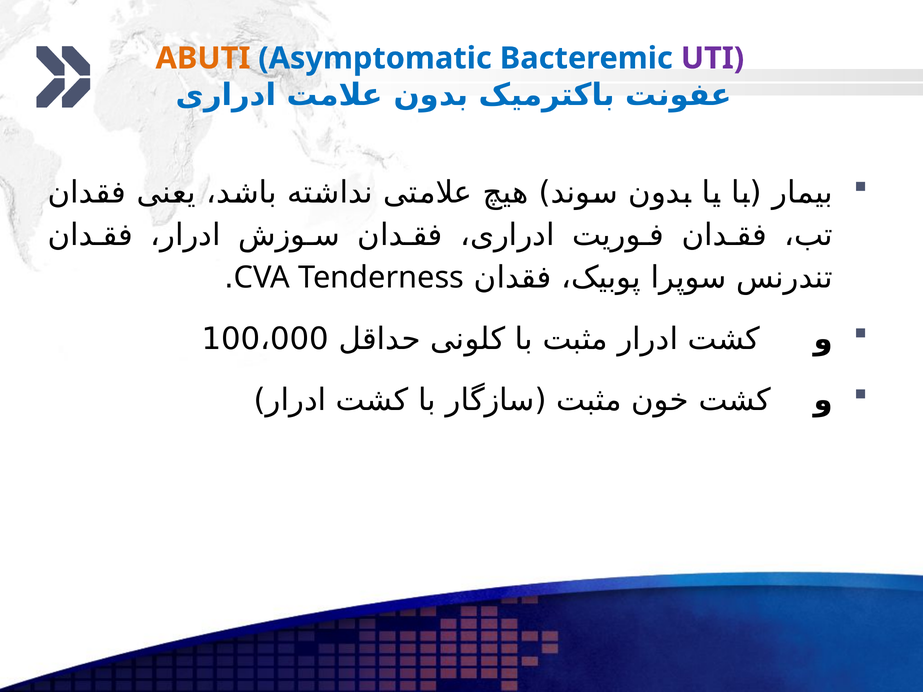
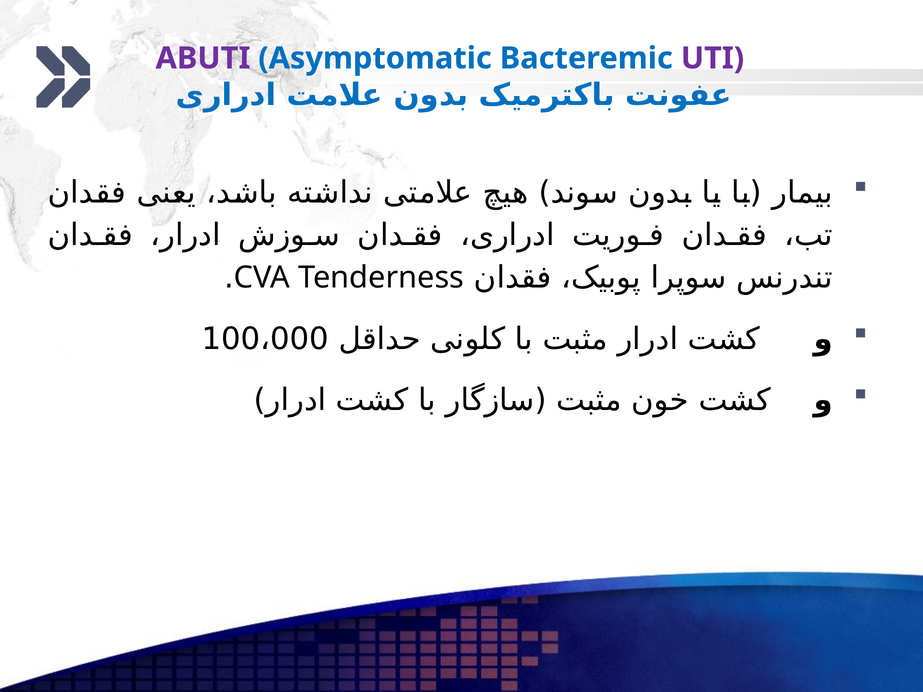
ABUTI colour: orange -> purple (203, 58)
